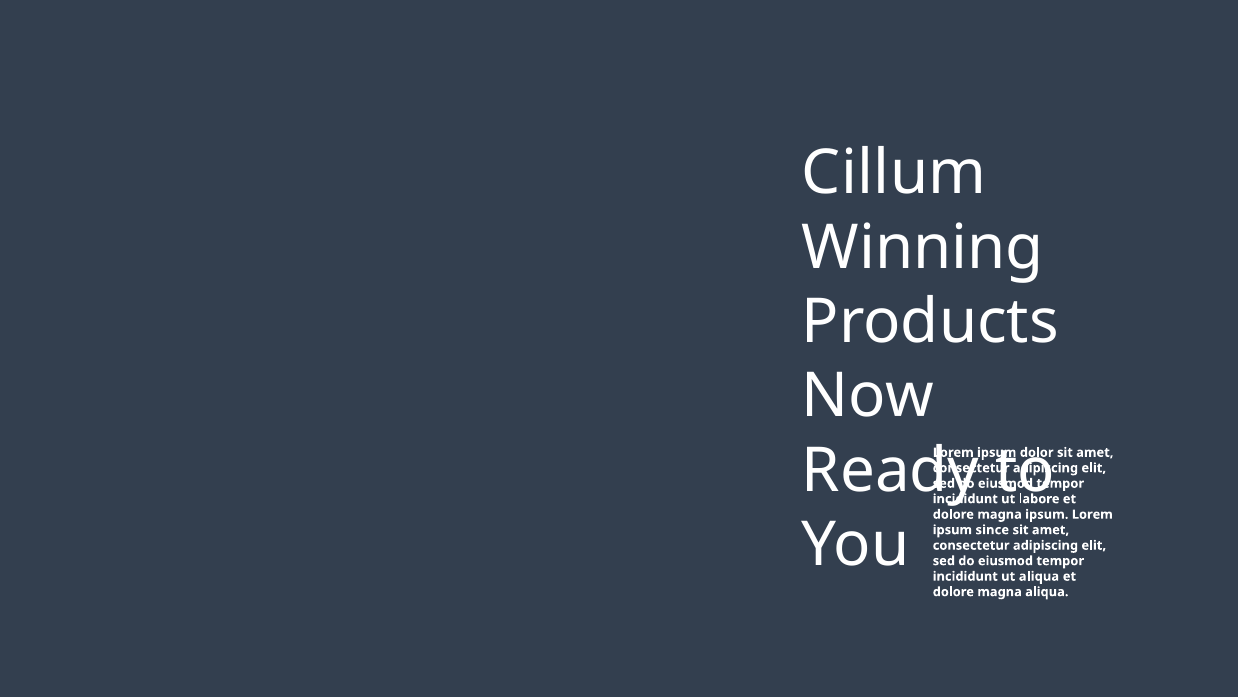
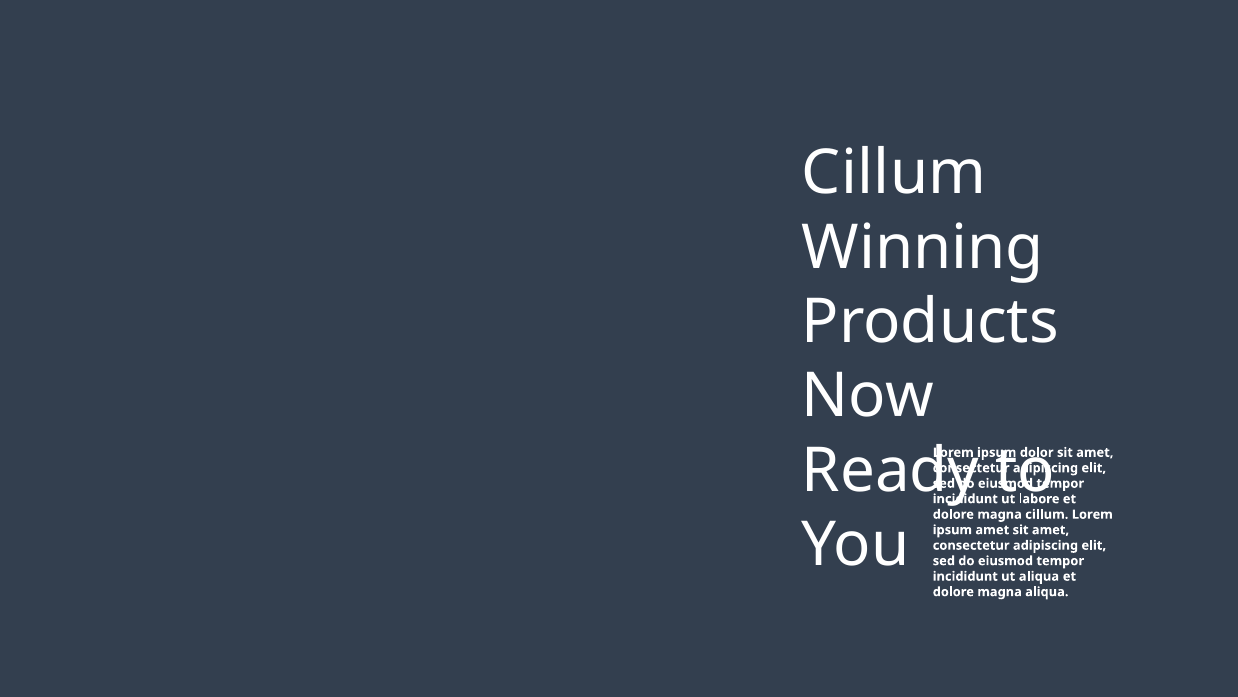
magna ipsum: ipsum -> cillum (1047, 514)
ipsum since: since -> amet (992, 529)
